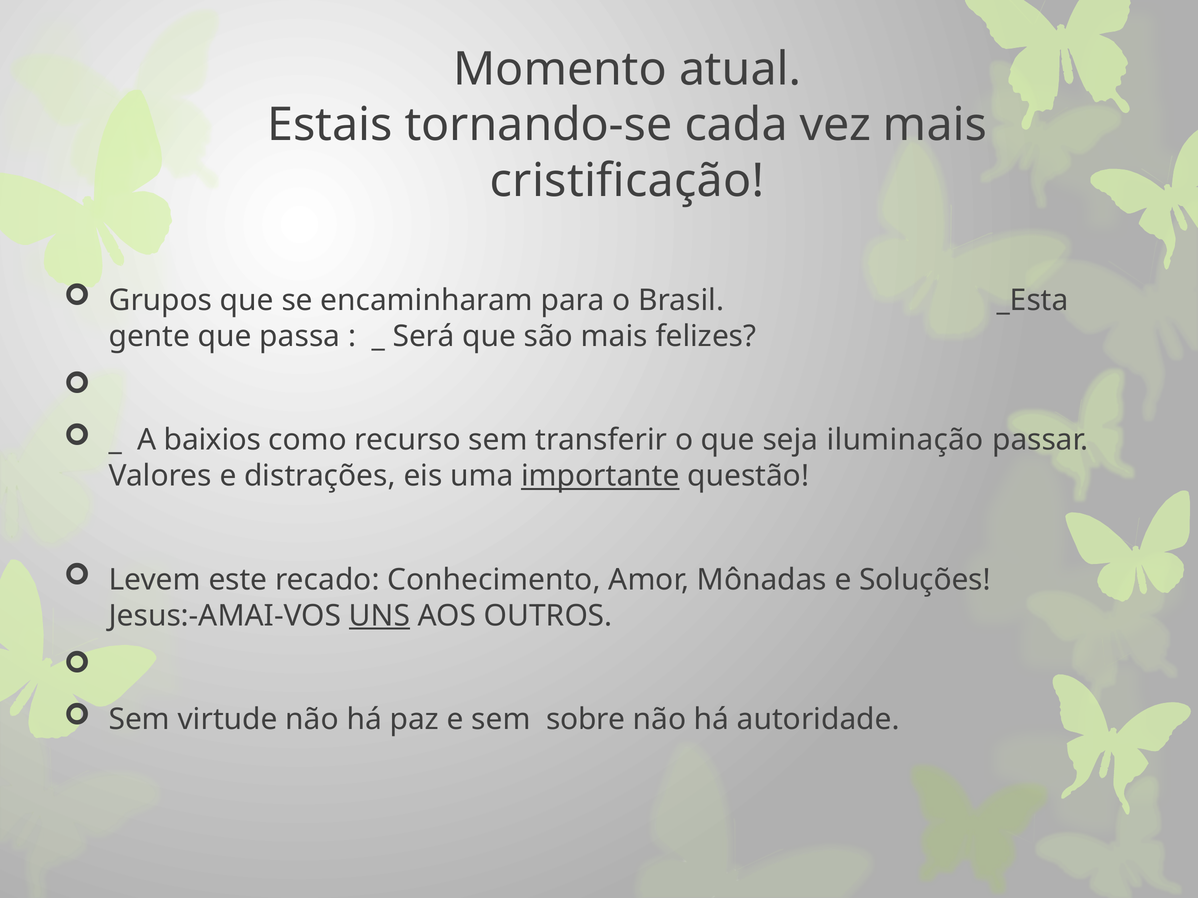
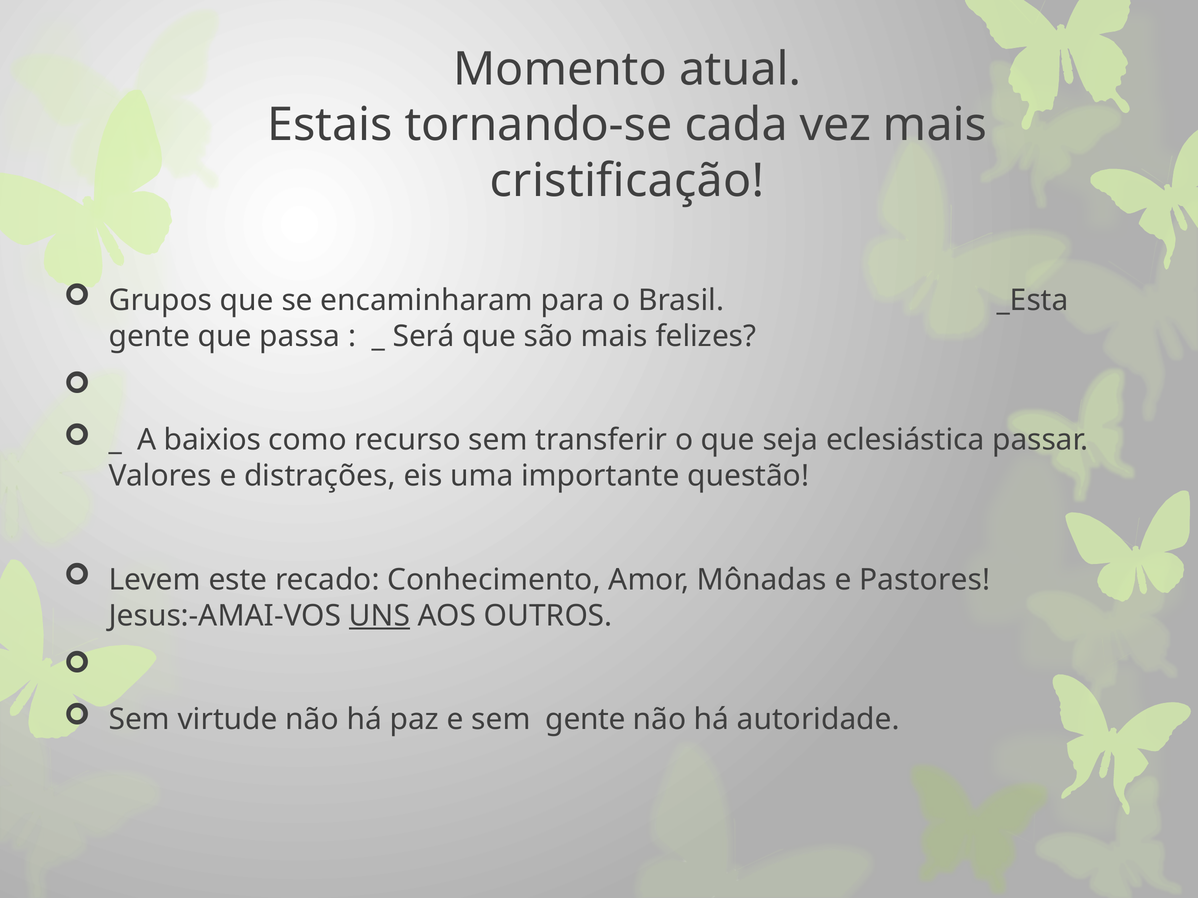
iluminação: iluminação -> eclesiástica (905, 440)
importante underline: present -> none (600, 476)
Soluções: Soluções -> Pastores (925, 580)
sem sobre: sobre -> gente (586, 720)
